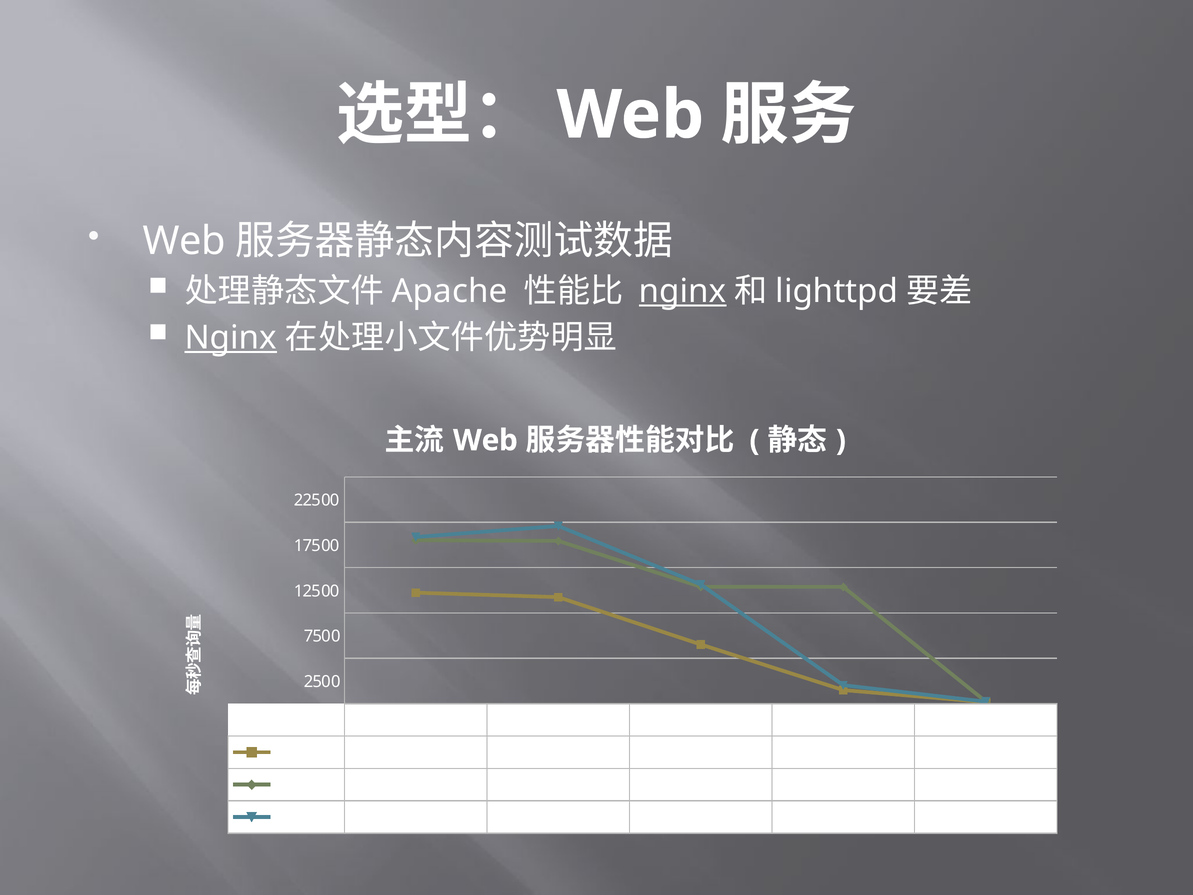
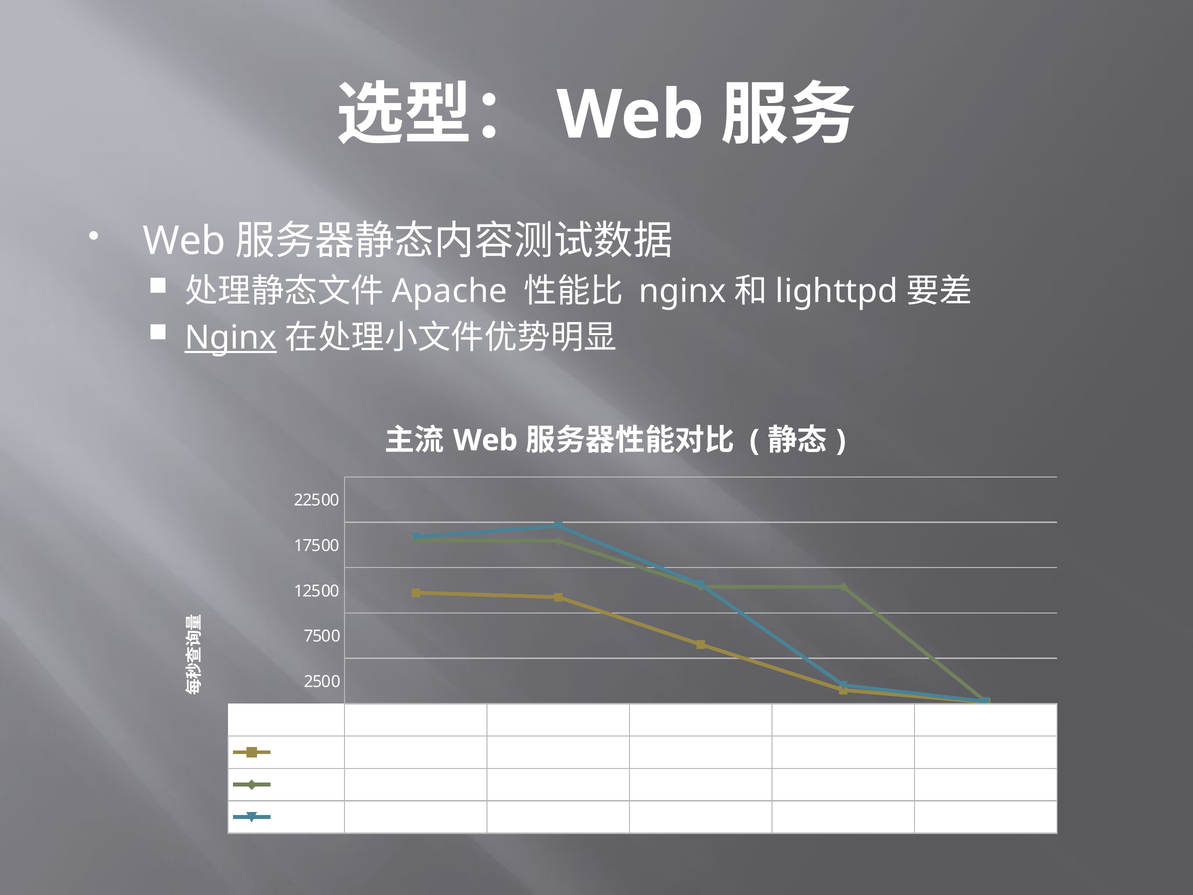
nginx underline: present -> none (683, 291)
